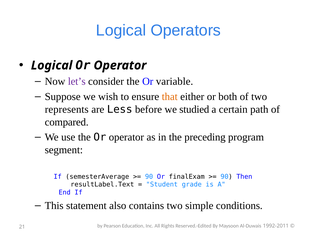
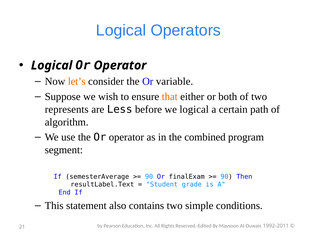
let’s colour: purple -> orange (77, 81)
we studied: studied -> logical (194, 109)
compared: compared -> algorithm (67, 122)
preceding: preceding -> combined (205, 137)
